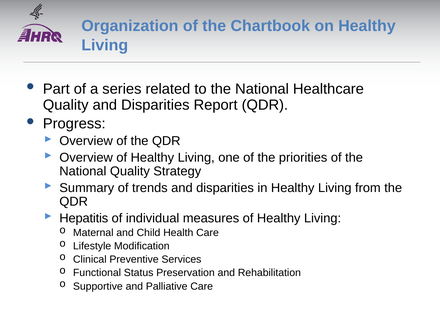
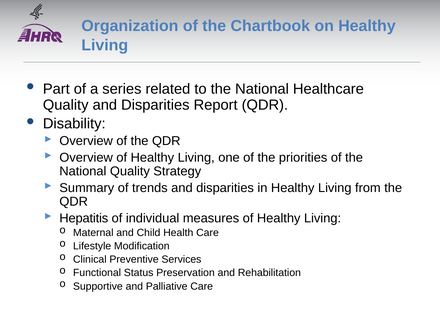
Progress: Progress -> Disability (74, 124)
